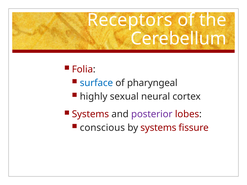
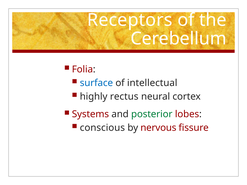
pharyngeal: pharyngeal -> intellectual (152, 83)
sexual: sexual -> rectus (124, 97)
posterior colour: purple -> green (152, 114)
by systems: systems -> nervous (158, 128)
